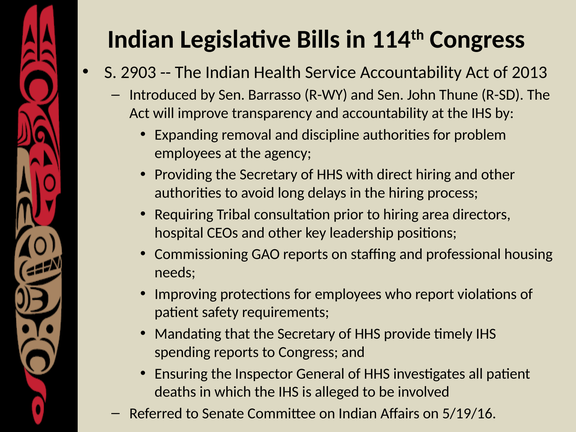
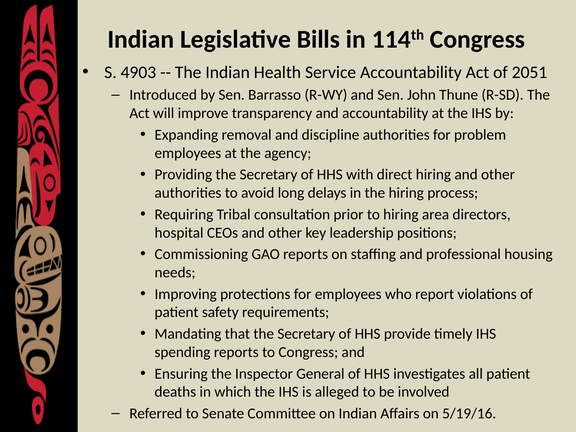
2903: 2903 -> 4903 (138, 72)
2013: 2013 -> 2051 (529, 72)
